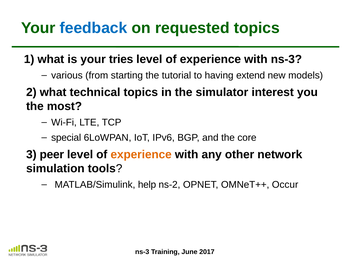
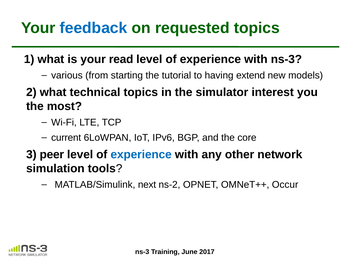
tries: tries -> read (121, 59)
special: special -> current (66, 138)
experience colour: orange -> blue (141, 155)
help: help -> next (147, 185)
